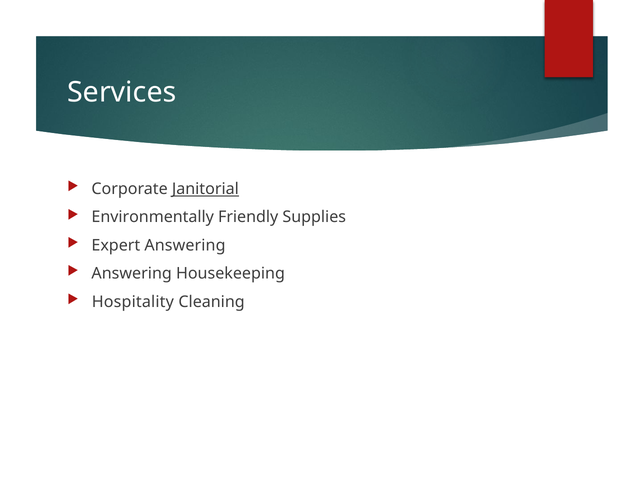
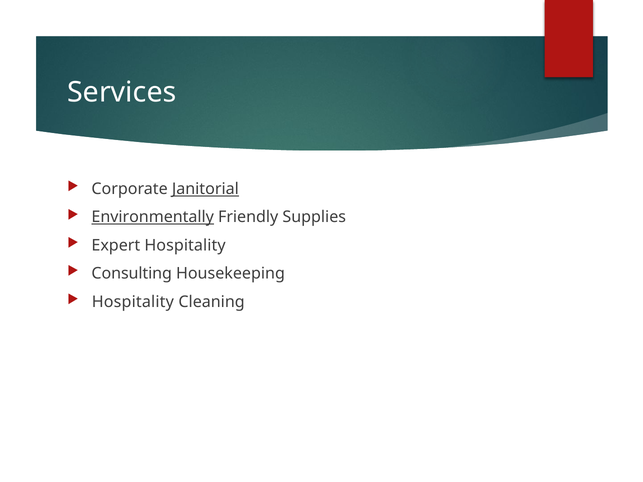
Environmentally underline: none -> present (153, 217)
Expert Answering: Answering -> Hospitality (185, 245)
Answering: Answering -> Consulting (132, 274)
